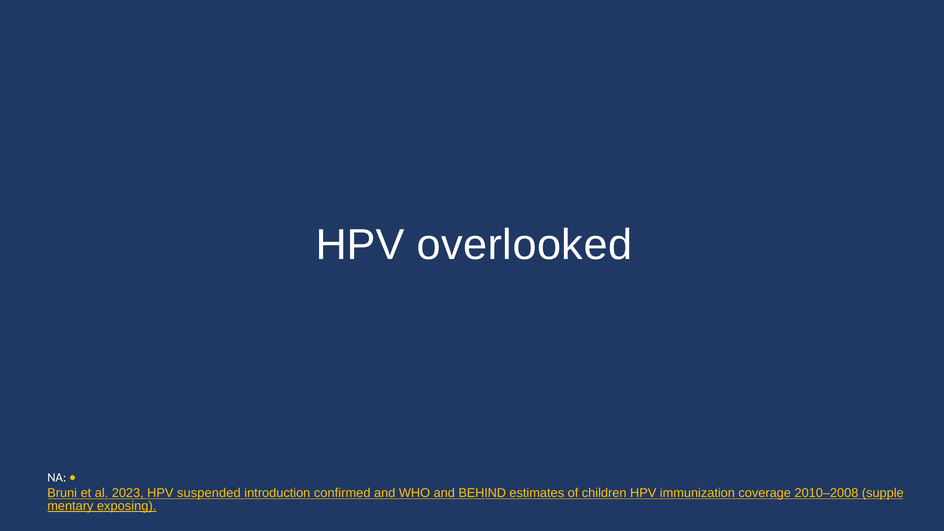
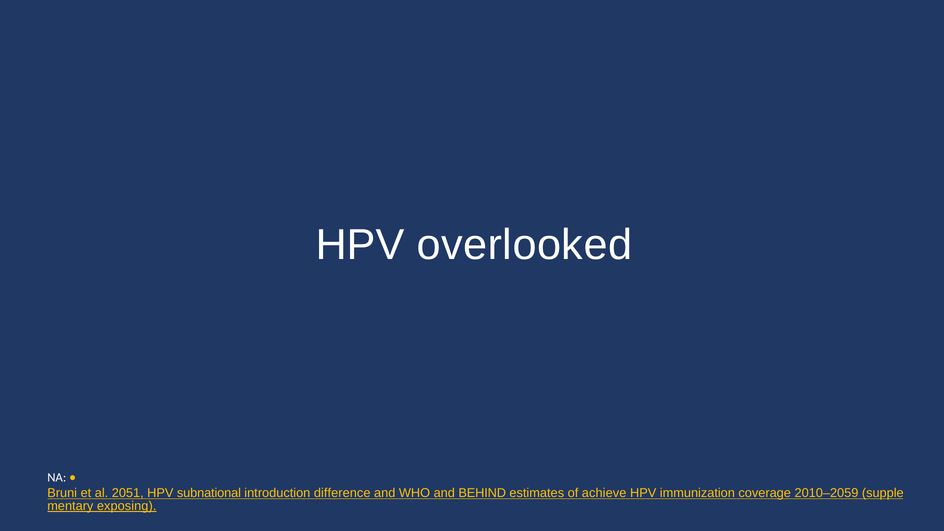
2023: 2023 -> 2051 (128, 493)
suspended: suspended -> subnational (209, 493)
confirmed: confirmed -> difference (342, 493)
children: children -> achieve (604, 493)
2010–2008: 2010–2008 -> 2010–2059 (826, 493)
